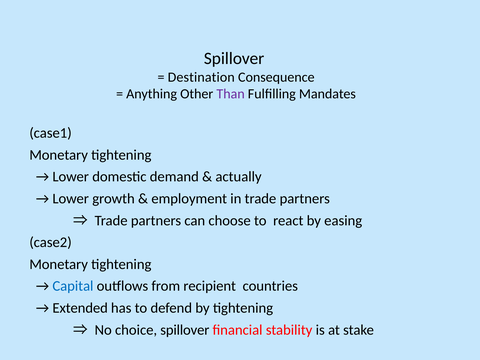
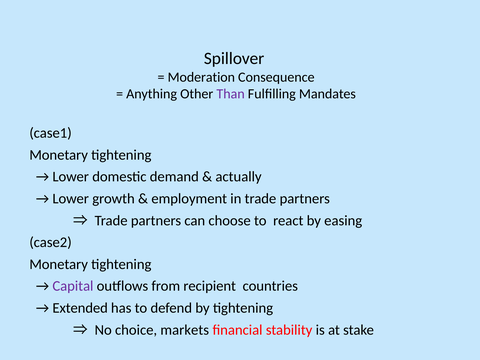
Destination: Destination -> Moderation (201, 77)
Capital colour: blue -> purple (73, 286)
choice spillover: spillover -> markets (185, 330)
